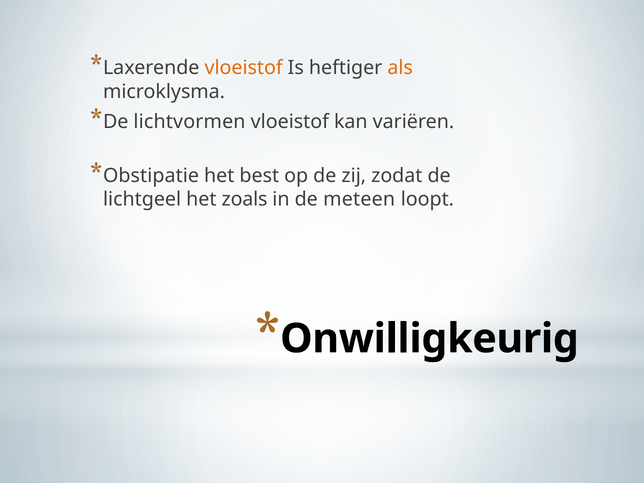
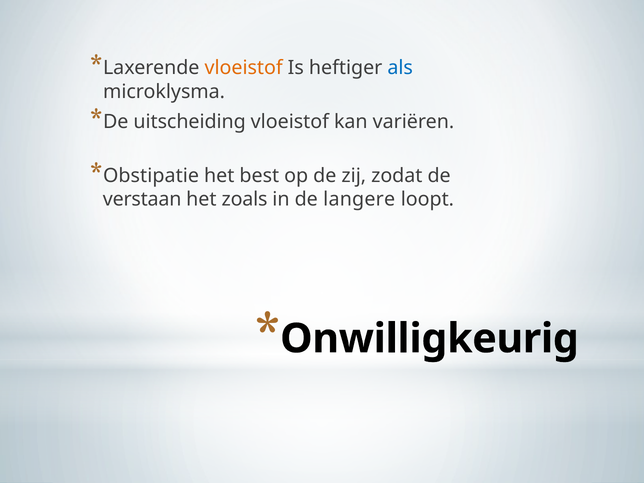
als colour: orange -> blue (400, 68)
lichtvormen: lichtvormen -> uitscheiding (190, 122)
lichtgeel: lichtgeel -> verstaan (142, 199)
meteen: meteen -> langere (359, 199)
